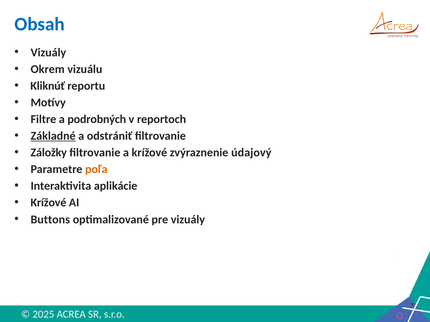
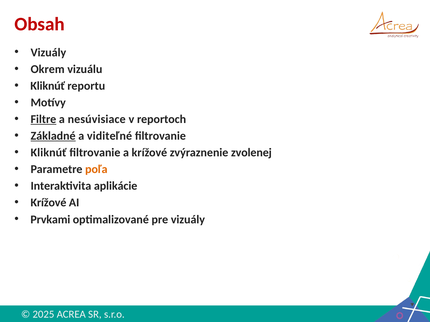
Obsah colour: blue -> red (40, 24)
Filtre underline: none -> present (43, 119)
podrobných: podrobných -> nesúvisiace (97, 119)
odstrániť: odstrániť -> viditeľné (109, 136)
Záložky: Záložky -> Kliknúť (49, 153)
údajový: údajový -> zvolenej (251, 153)
Buttons: Buttons -> Prvkami (50, 220)
